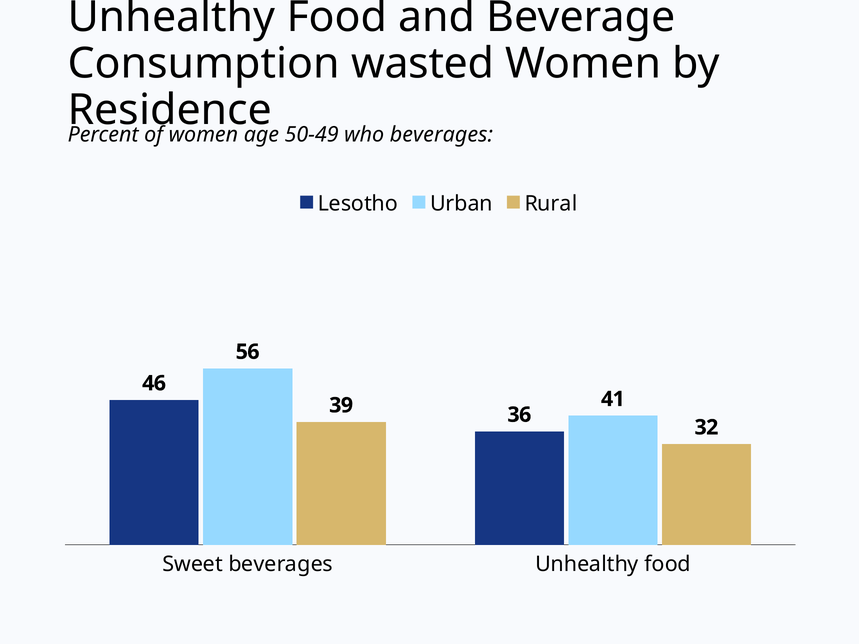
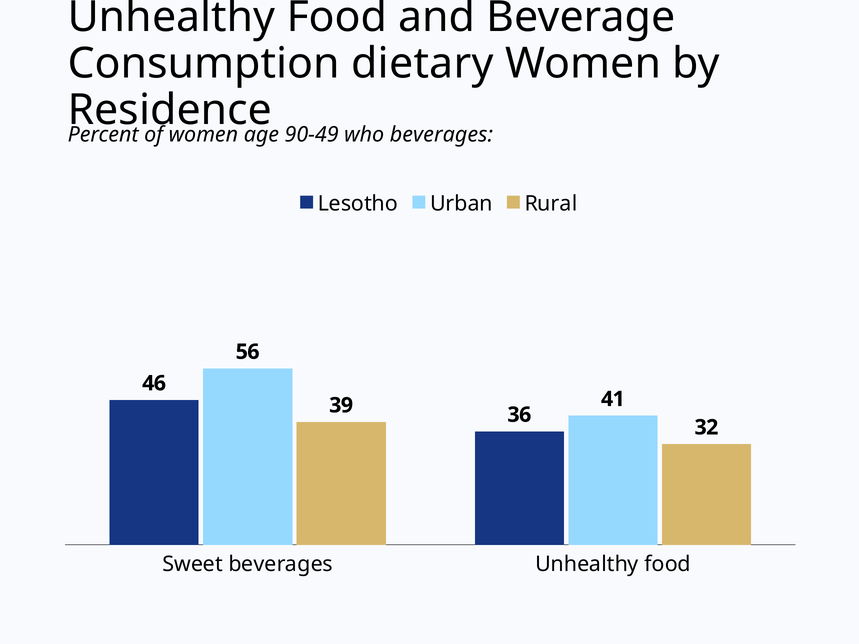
wasted: wasted -> dietary (422, 64)
50-49: 50-49 -> 90-49 (312, 135)
